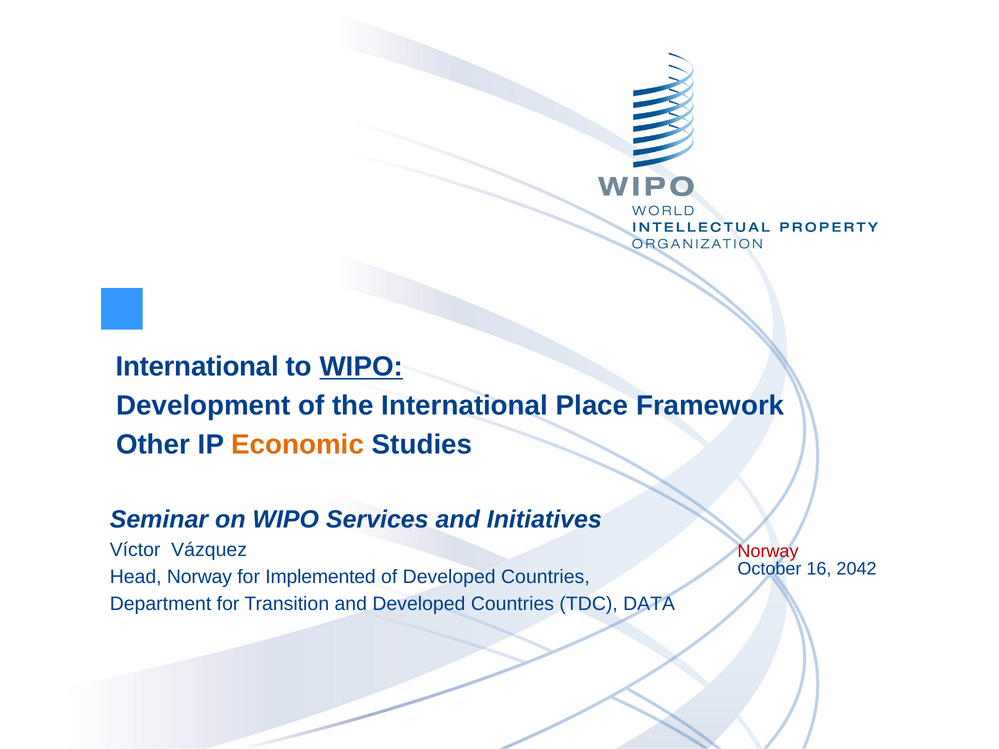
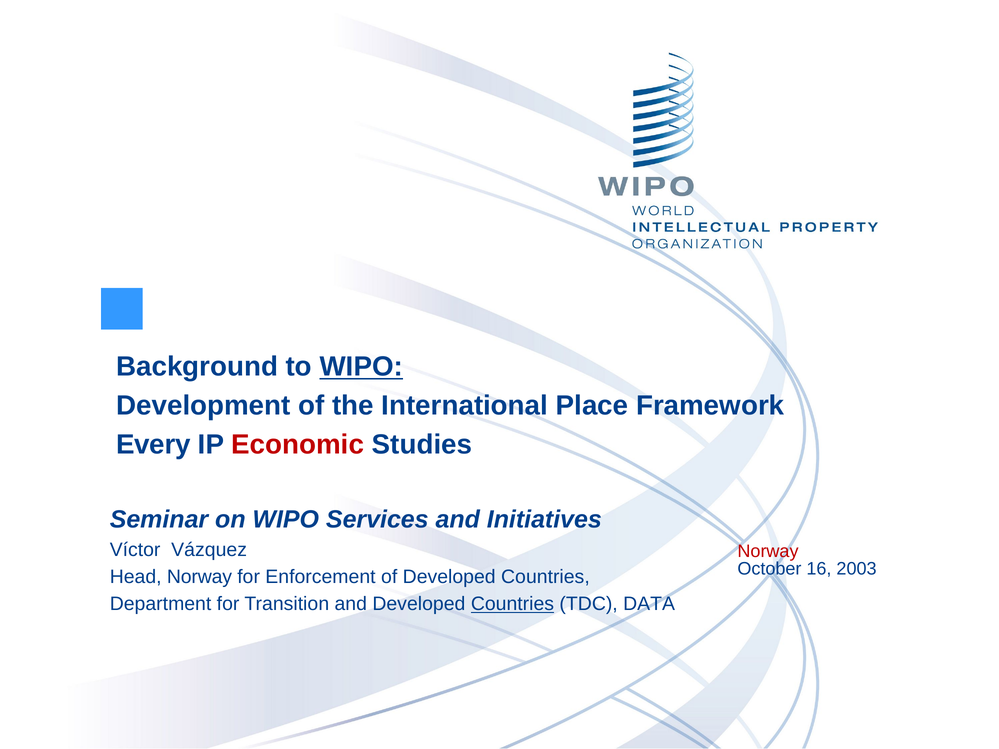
International: International -> Background (197, 367)
Other: Other -> Every (153, 445)
Economic colour: orange -> red (298, 445)
2042: 2042 -> 2003 (857, 569)
Implemented: Implemented -> Enforcement (320, 577)
Countries underline: none -> present (512, 604)
